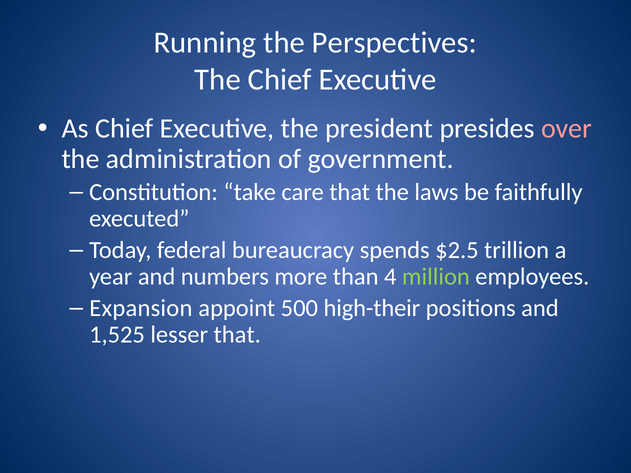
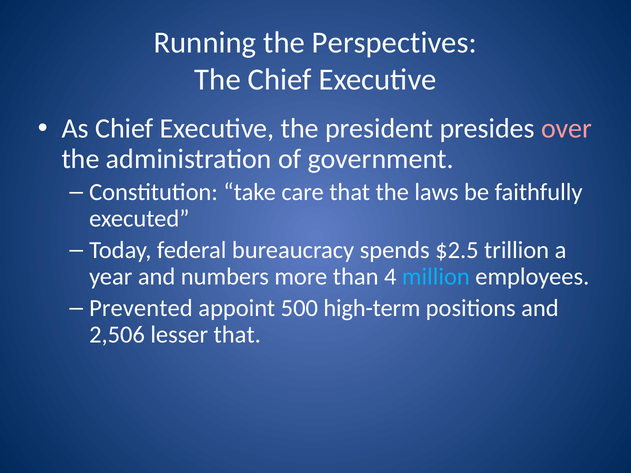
million colour: light green -> light blue (436, 277)
Expansion: Expansion -> Prevented (141, 308)
high-their: high-their -> high-term (372, 308)
1,525: 1,525 -> 2,506 (117, 335)
